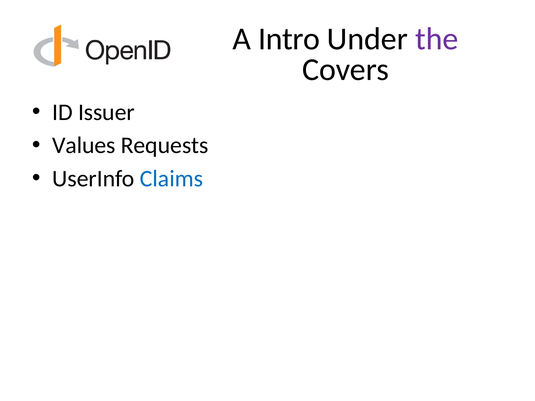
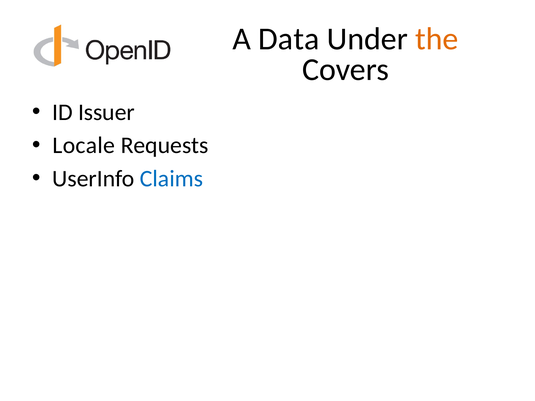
Intro: Intro -> Data (289, 39)
the colour: purple -> orange (437, 39)
Values: Values -> Locale (84, 146)
